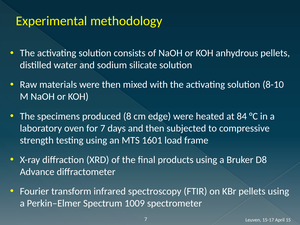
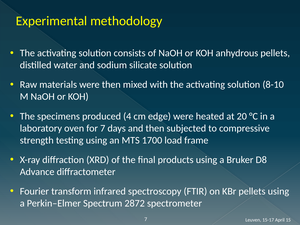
8: 8 -> 4 (127, 116)
84: 84 -> 20 (242, 116)
1601: 1601 -> 1700 (152, 140)
1009: 1009 -> 2872 (135, 203)
